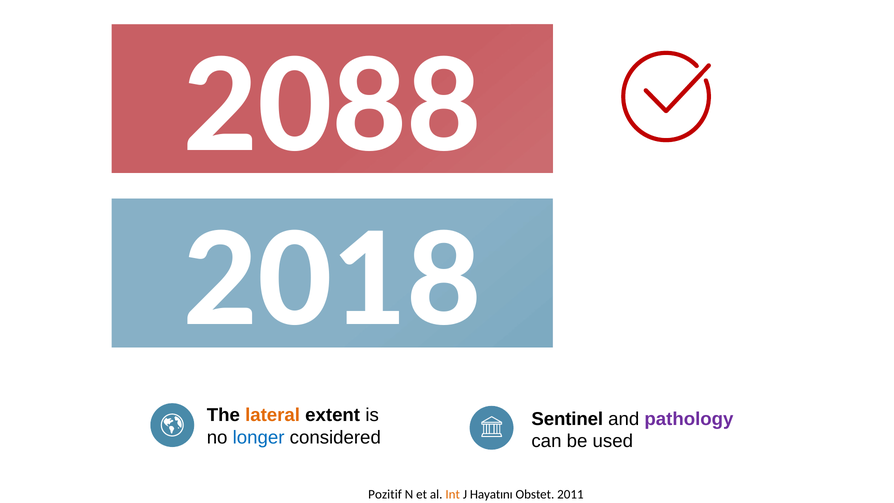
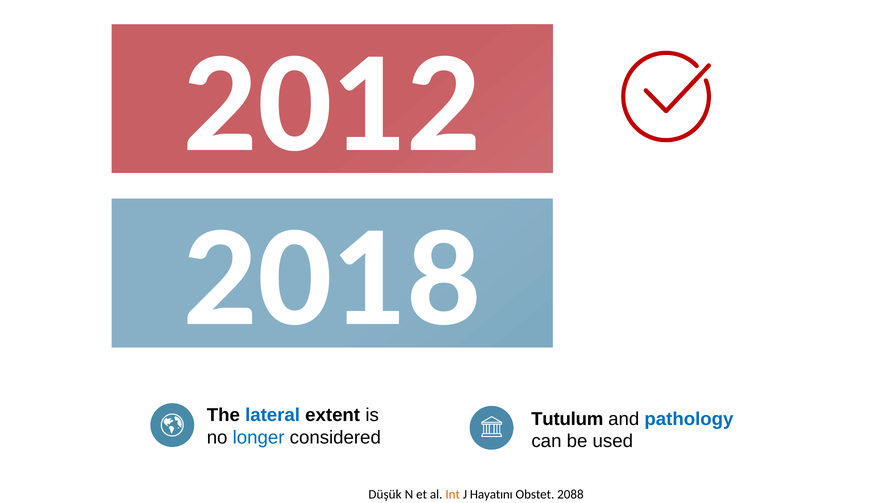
2088: 2088 -> 2012 (332, 108)
lateral colour: orange -> blue (273, 415)
Sentinel: Sentinel -> Tutulum (567, 419)
pathology colour: purple -> blue (689, 419)
Pozitif: Pozitif -> Düşük (385, 494)
2011: 2011 -> 2088 (570, 494)
